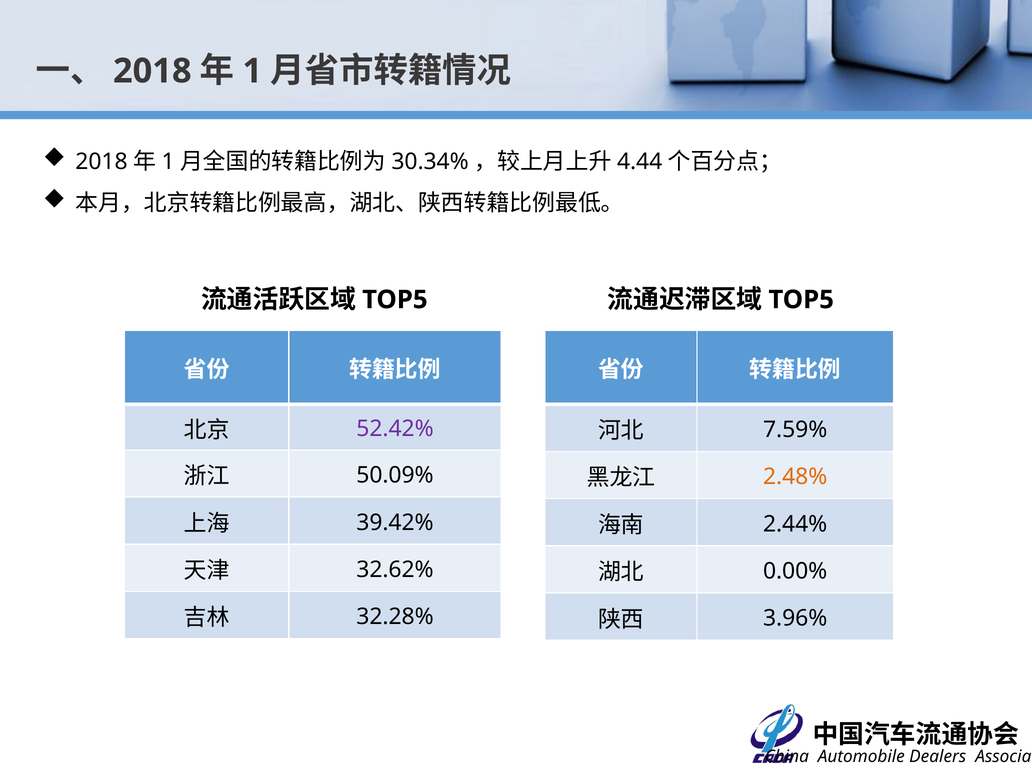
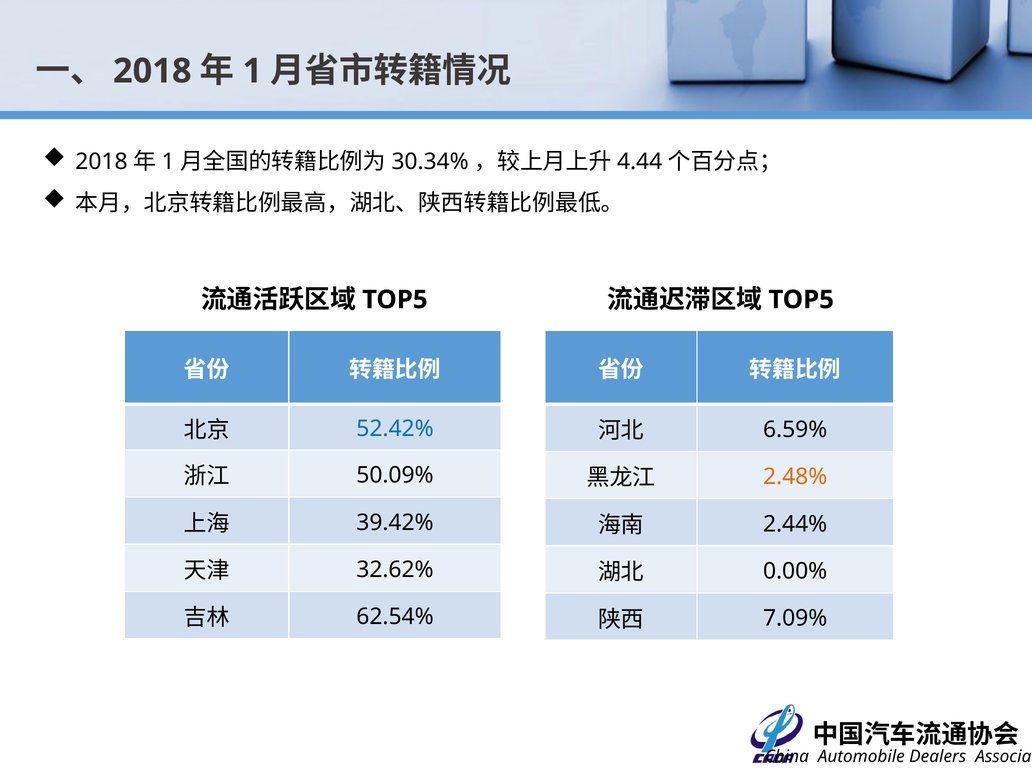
52.42% colour: purple -> blue (395, 429)
7.59%: 7.59% -> 6.59% (795, 430)
32.28%: 32.28% -> 62.54% (395, 617)
3.96%: 3.96% -> 7.09% (795, 618)
